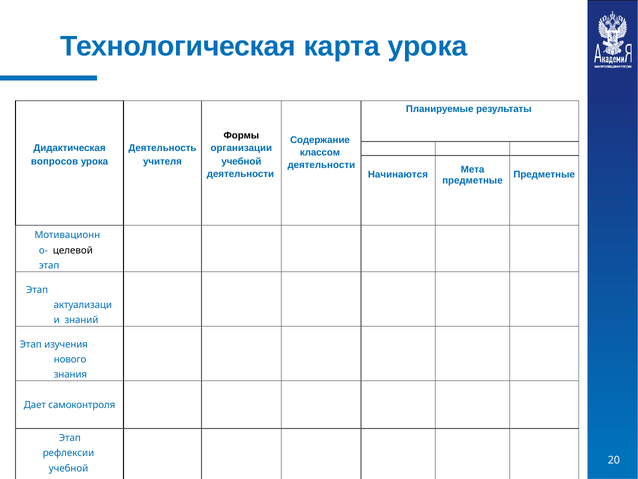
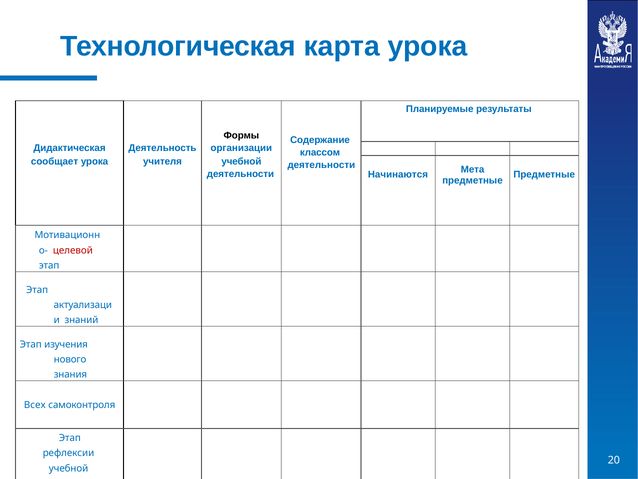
вопросов: вопросов -> сообщает (55, 161)
целевой colour: black -> red (73, 250)
Дает: Дает -> Всех (35, 405)
